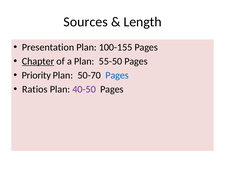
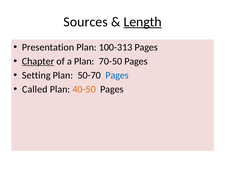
Length underline: none -> present (143, 22)
100-155: 100-155 -> 100-313 (116, 47)
55-50: 55-50 -> 70-50 (110, 61)
Priority: Priority -> Setting (36, 75)
Ratios: Ratios -> Called (35, 89)
40-50 colour: purple -> orange (84, 89)
